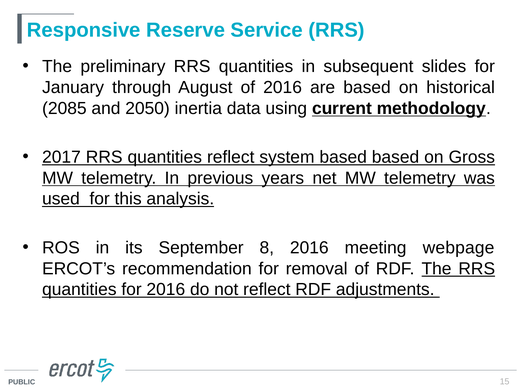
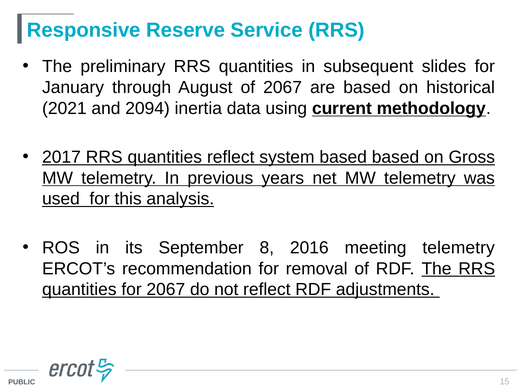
of 2016: 2016 -> 2067 (283, 87)
2085: 2085 -> 2021 (64, 108)
2050: 2050 -> 2094 (148, 108)
meeting webpage: webpage -> telemetry (459, 247)
for 2016: 2016 -> 2067 (166, 289)
